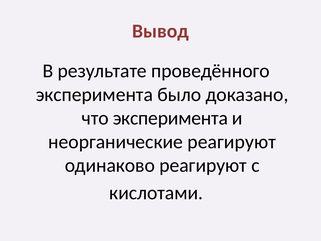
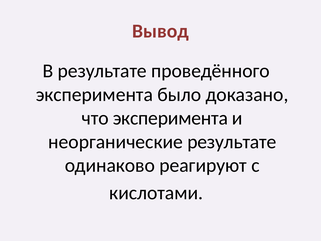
неорганические реагируют: реагируют -> результате (232, 142)
